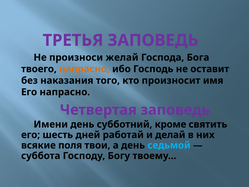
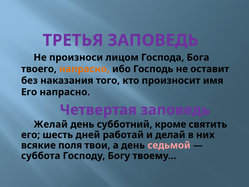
желай: желай -> лицом (122, 57)
Имени: Имени -> Желай (51, 124)
седьмой colour: light blue -> pink (169, 145)
